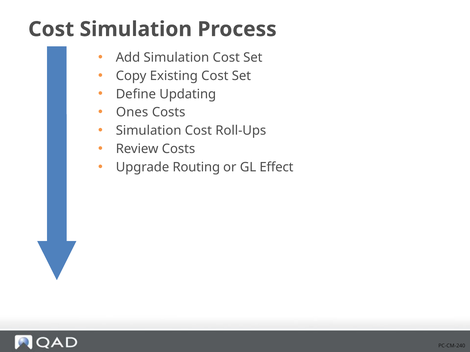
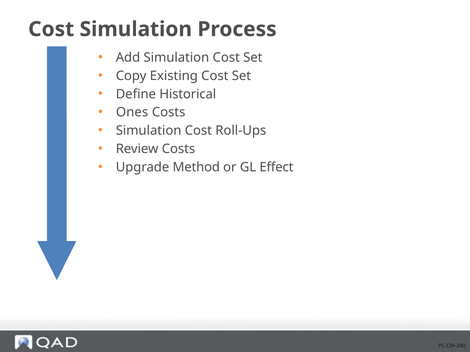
Updating: Updating -> Historical (188, 94)
Routing: Routing -> Method (196, 167)
